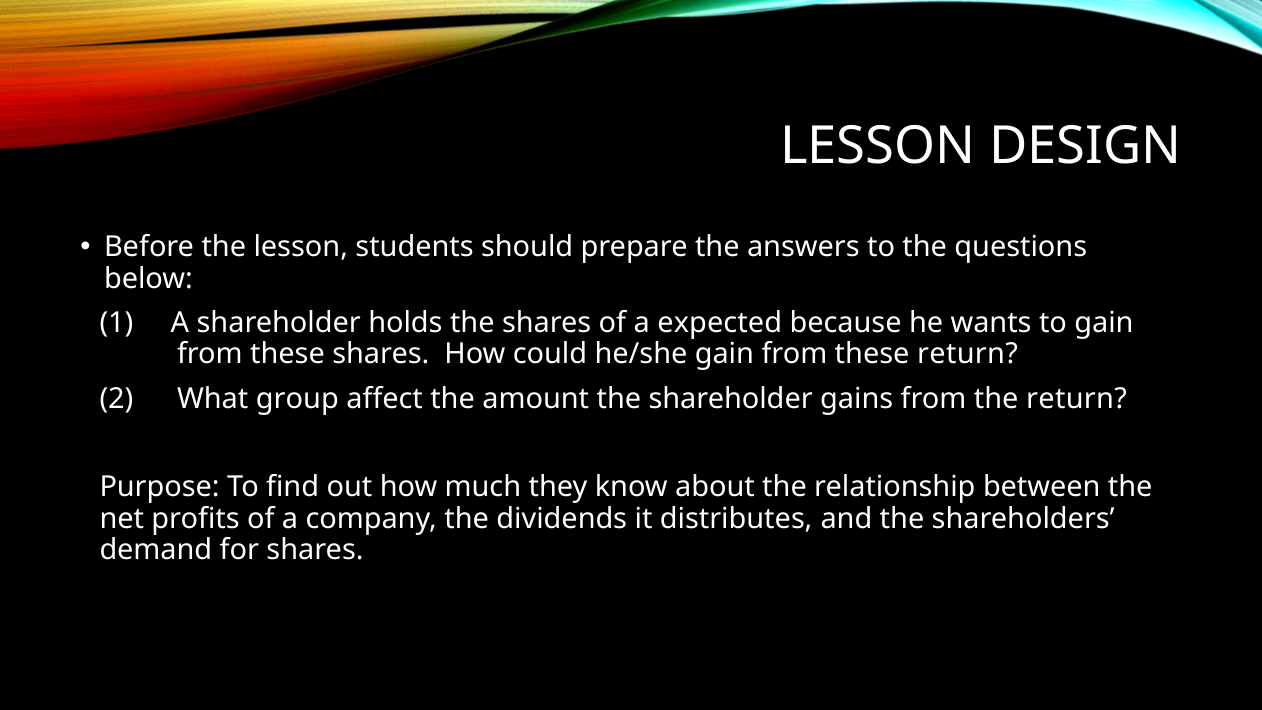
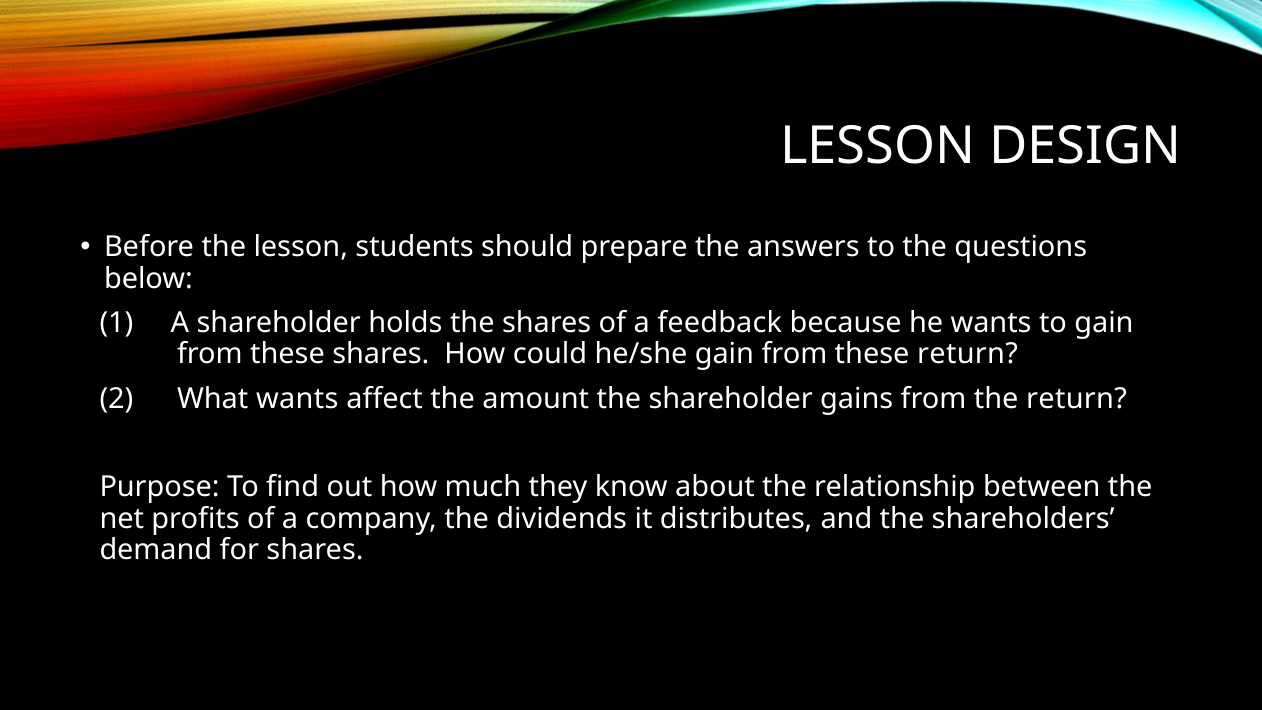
expected: expected -> feedback (720, 323)
What group: group -> wants (297, 399)
